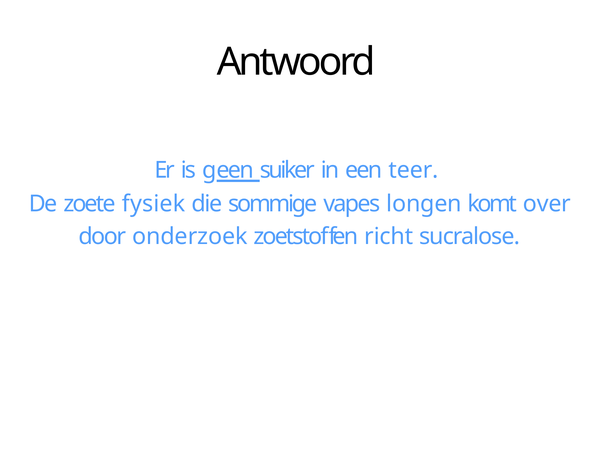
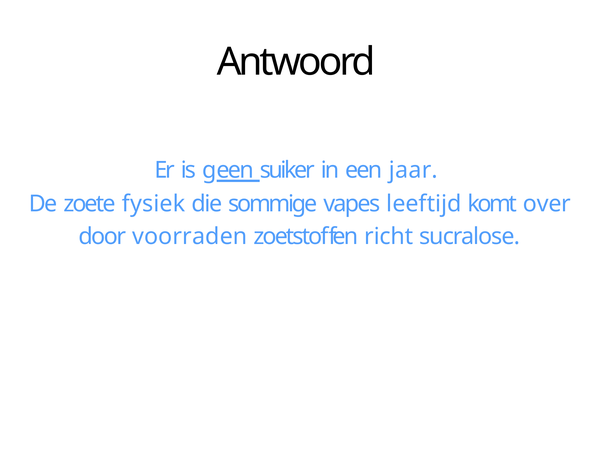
teer: teer -> jaar (413, 170)
longen: longen -> leeftĳd (424, 203)
onderzoek: onderzoek -> voorraden (190, 236)
